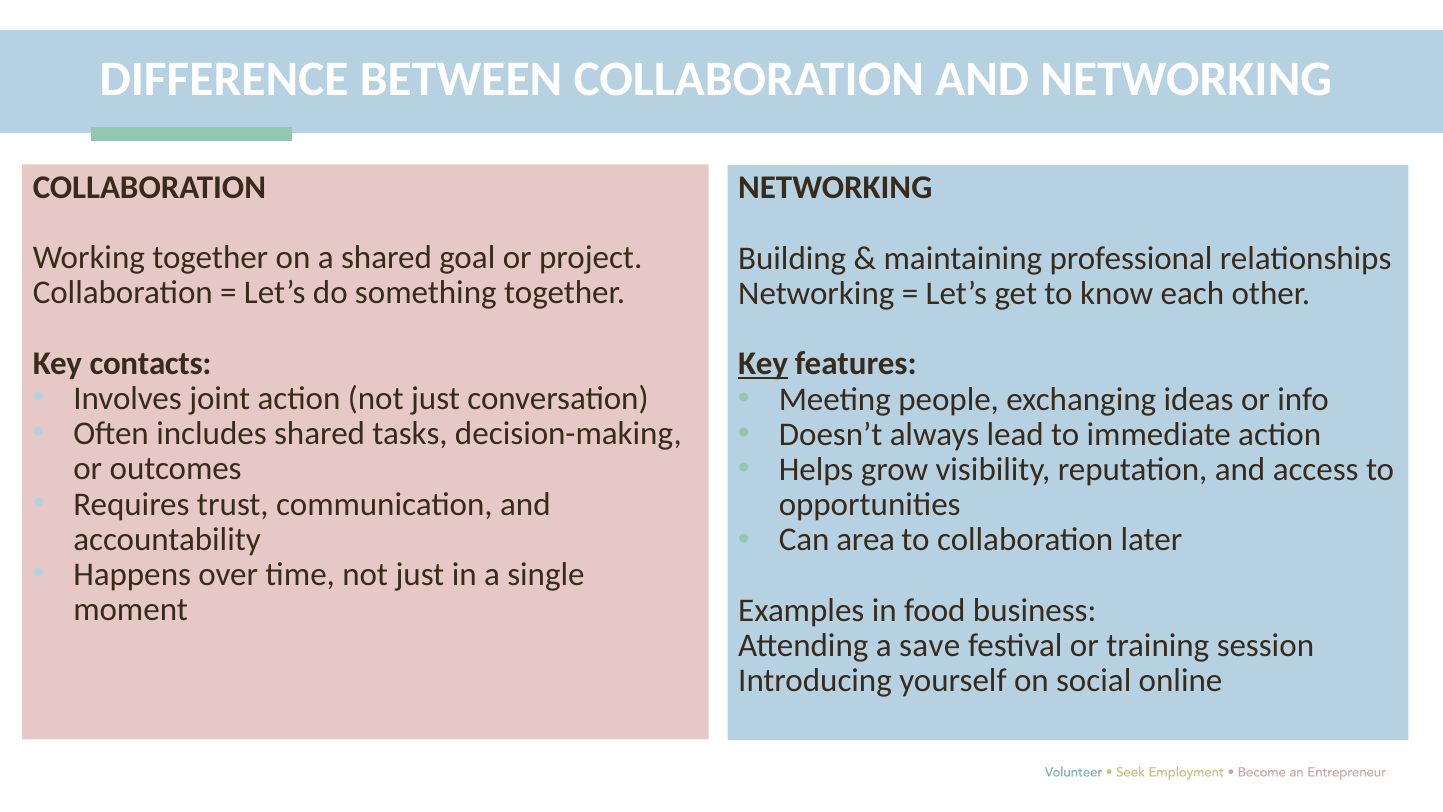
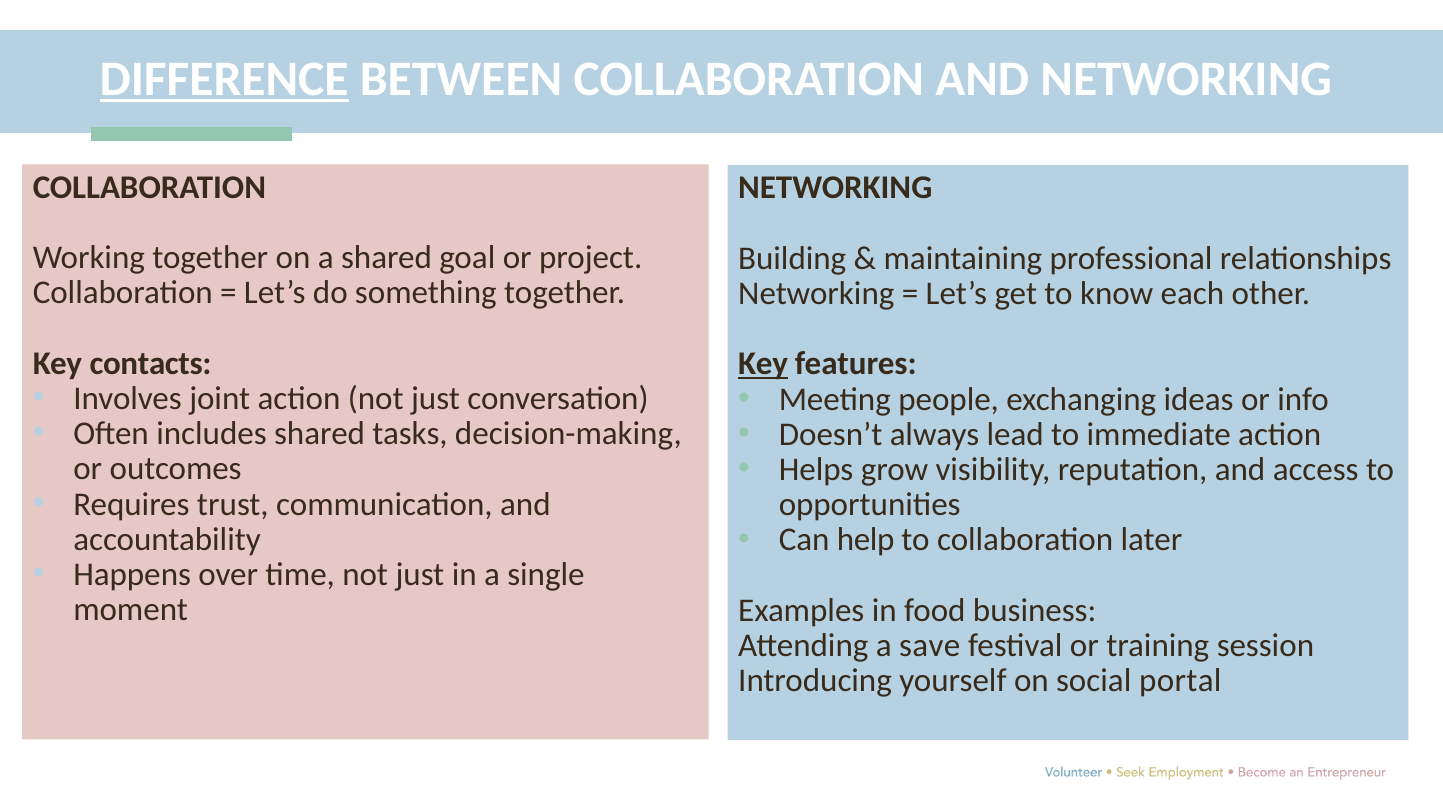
DIFFERENCE underline: none -> present (224, 79)
area: area -> help (866, 540)
online: online -> portal (1180, 681)
